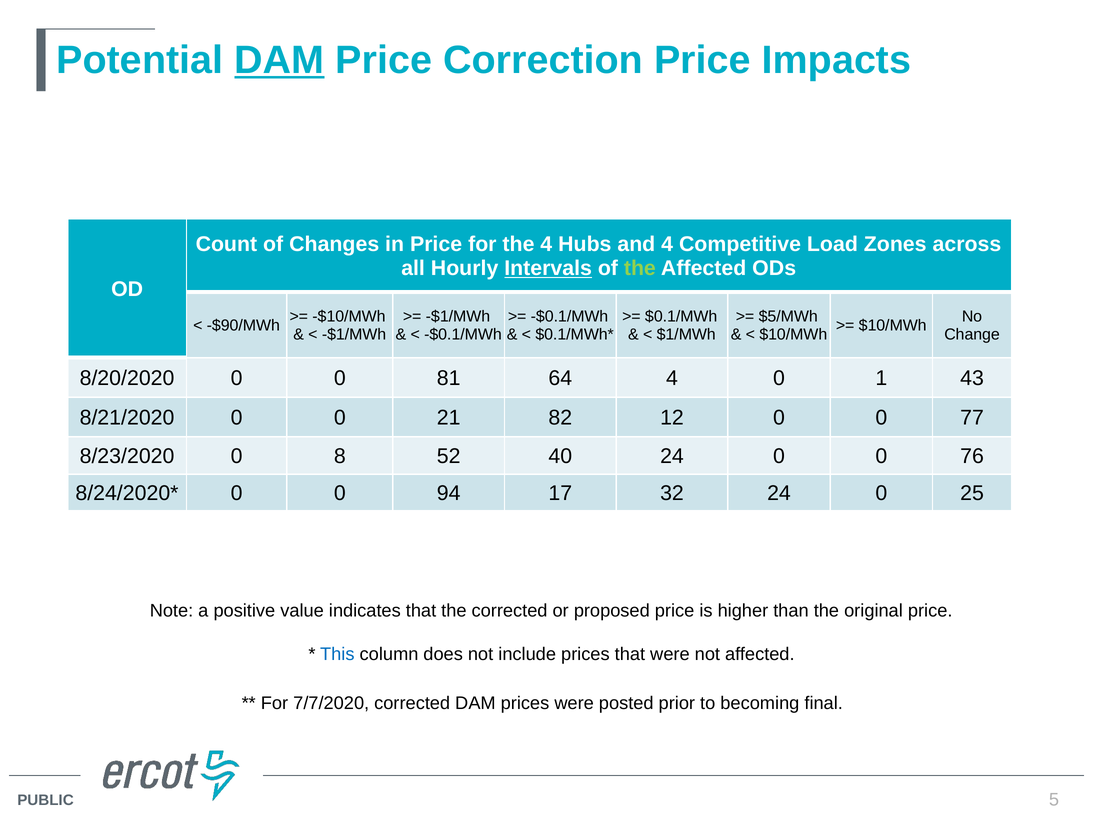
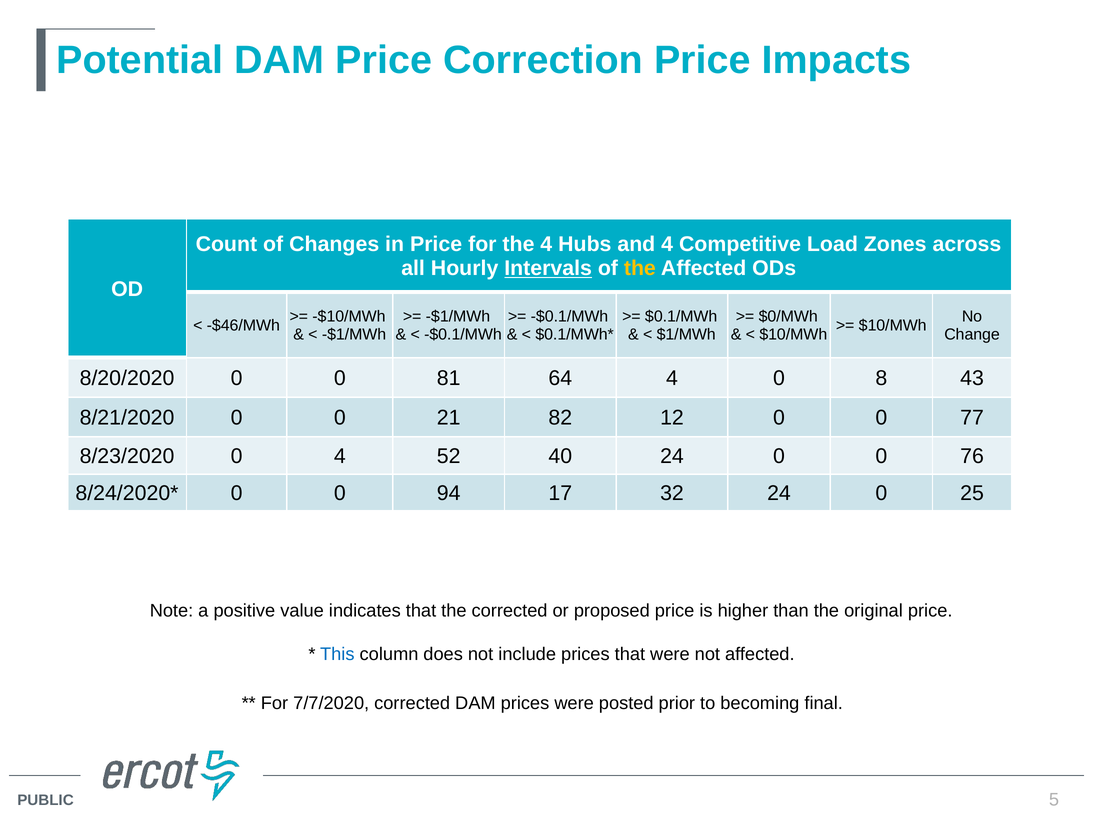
DAM underline: present -> none (279, 60)
the colour: light green -> yellow (640, 268)
$5/MWh: $5/MWh -> $0/MWh (788, 317)
-$90/MWh: -$90/MWh -> -$46/MWh (243, 326)
1: 1 -> 8 (881, 378)
0 8: 8 -> 4 (340, 456)
